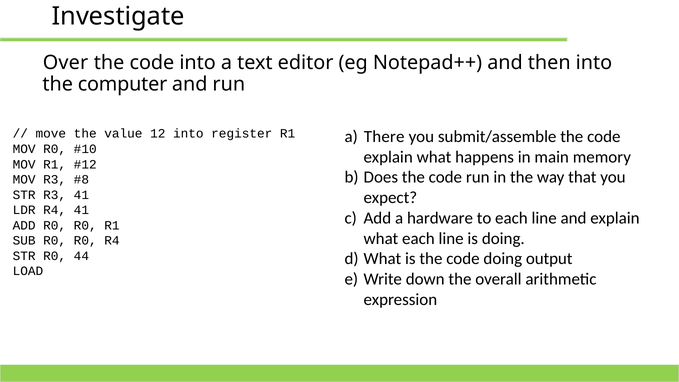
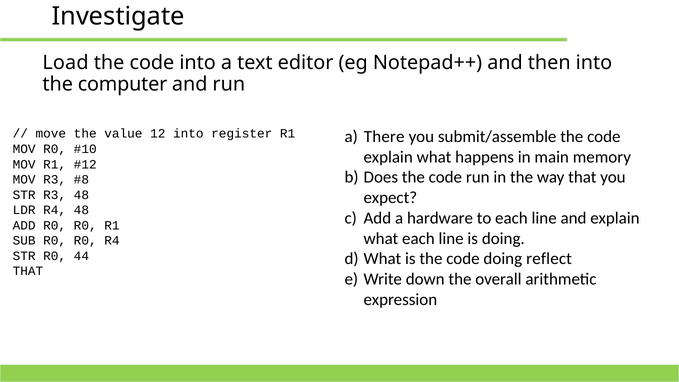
Over: Over -> Load (66, 63)
R3 41: 41 -> 48 (81, 195)
R4 41: 41 -> 48 (81, 210)
output: output -> reflect (549, 259)
LOAD: LOAD -> THAT (28, 271)
